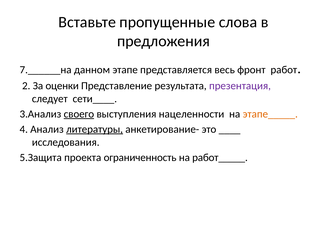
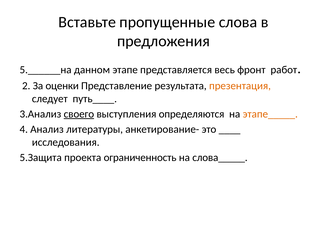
7.______на: 7.______на -> 5.______на (46, 70)
презентация colour: purple -> orange (240, 86)
сети____: сети____ -> путь____ (95, 99)
нацеленности: нацеленности -> определяются (192, 114)
литературы underline: present -> none (95, 129)
работ_____: работ_____ -> слова_____ (220, 158)
